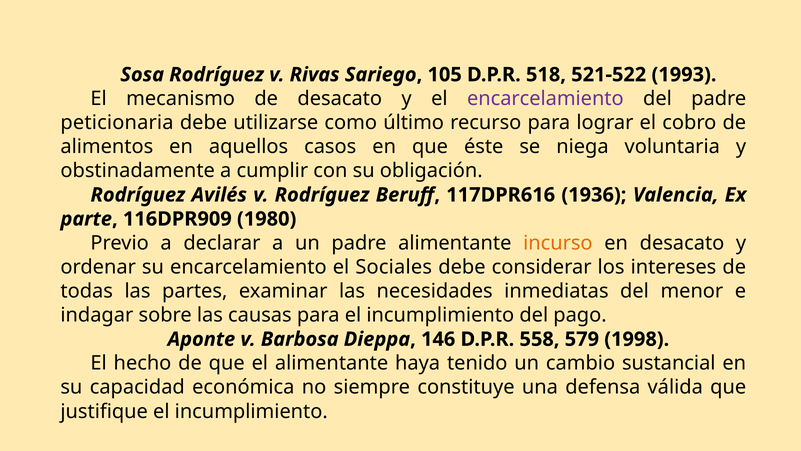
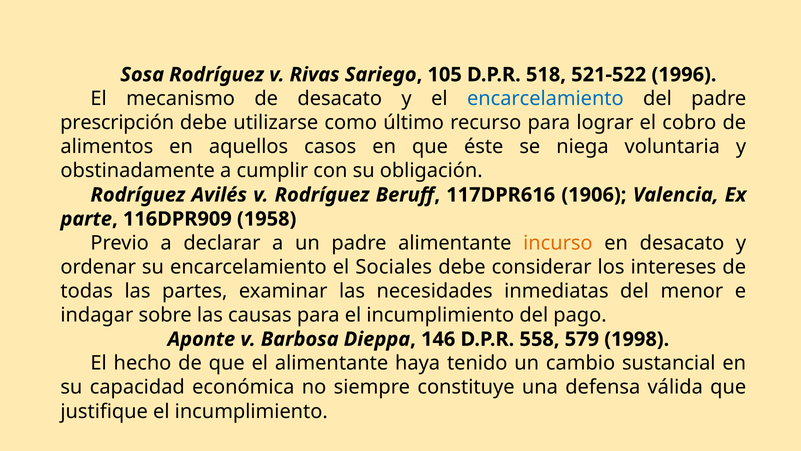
1993: 1993 -> 1996 (684, 75)
encarcelamiento colour: purple -> blue (545, 99)
peticionaria: peticionaria -> prescripción (117, 123)
1936: 1936 -> 1906 (594, 195)
1980: 1980 -> 1958 (267, 219)
